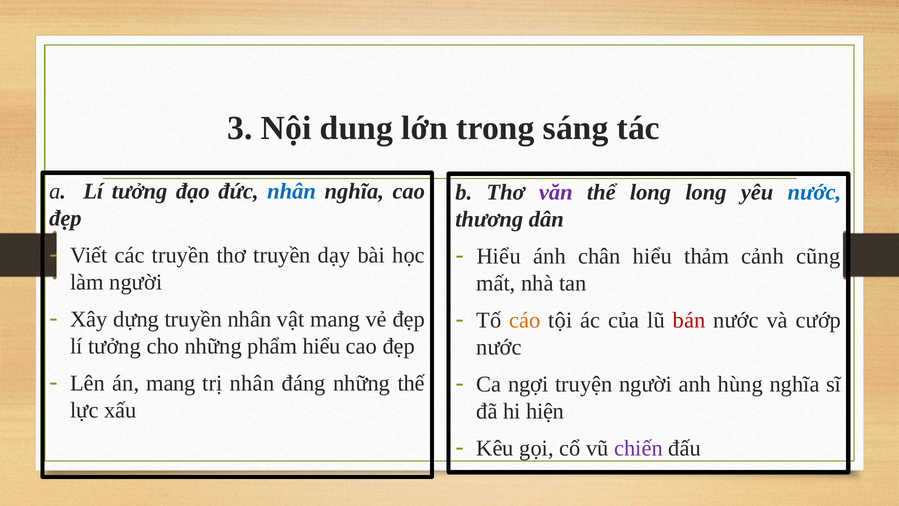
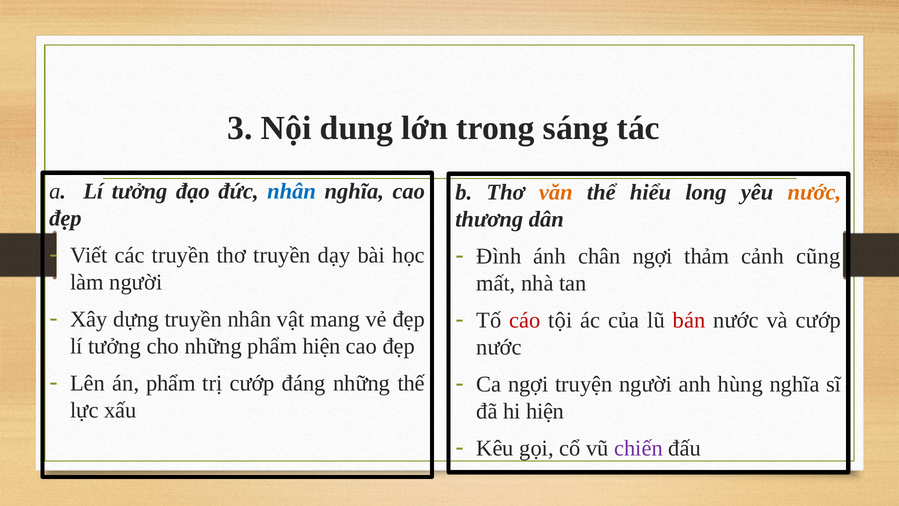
văn colour: purple -> orange (556, 192)
thể long: long -> hiểu (651, 192)
nước colour: blue -> orange (814, 192)
Hiểu: Hiểu -> Đình (499, 256)
chân hiểu: hiểu -> ngợi (653, 256)
cáo colour: orange -> red (525, 320)
phẩm hiểu: hiểu -> hiện (322, 346)
án mang: mang -> phẩm (171, 383)
trị nhân: nhân -> cướp (252, 383)
